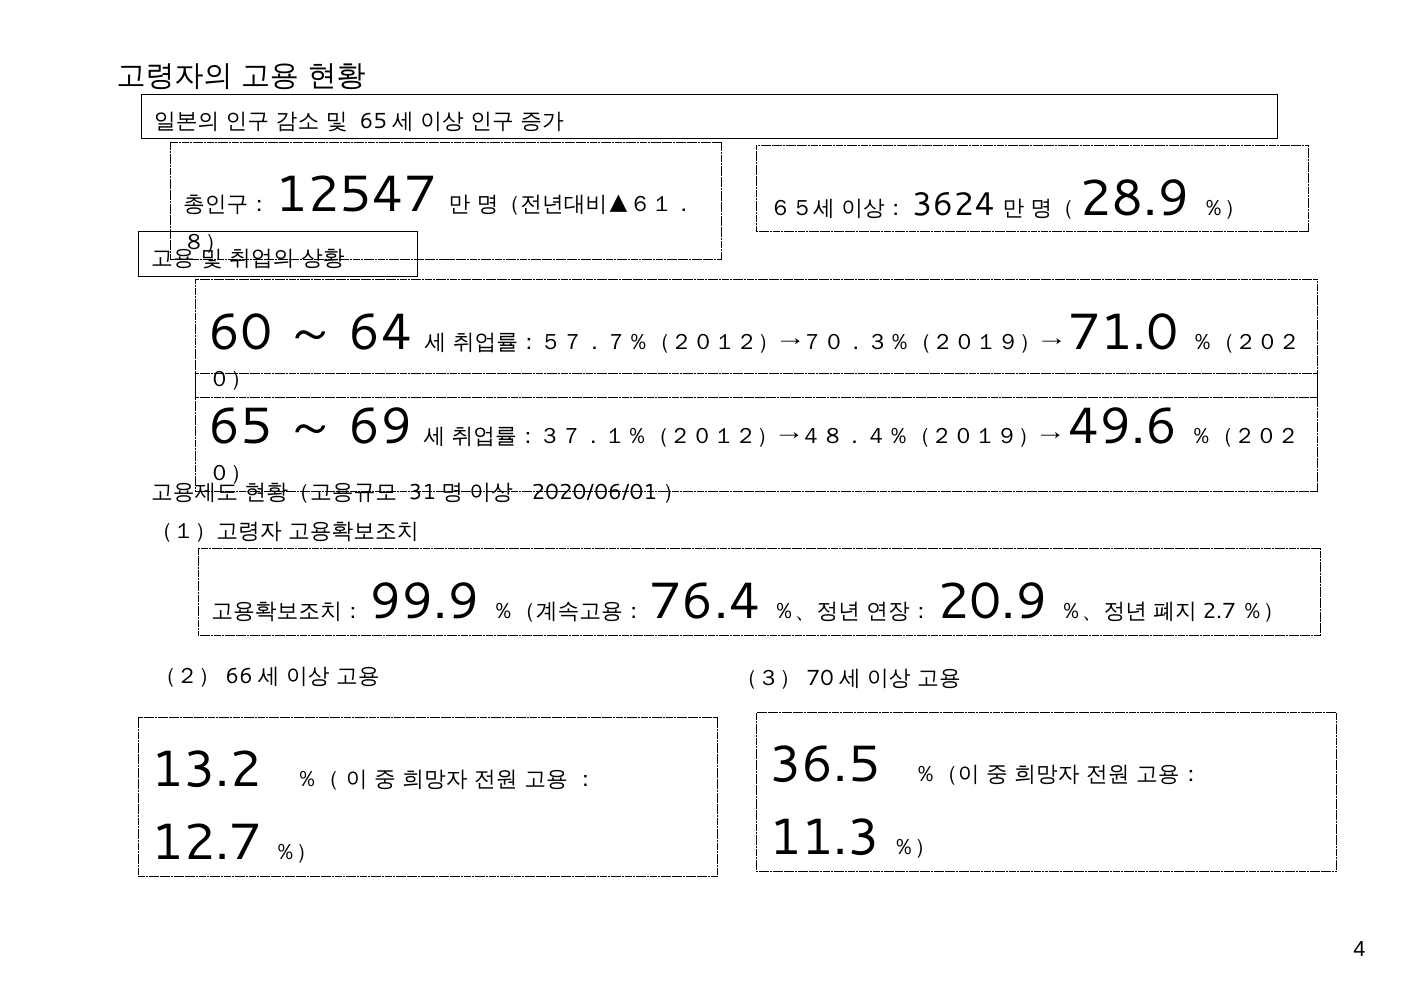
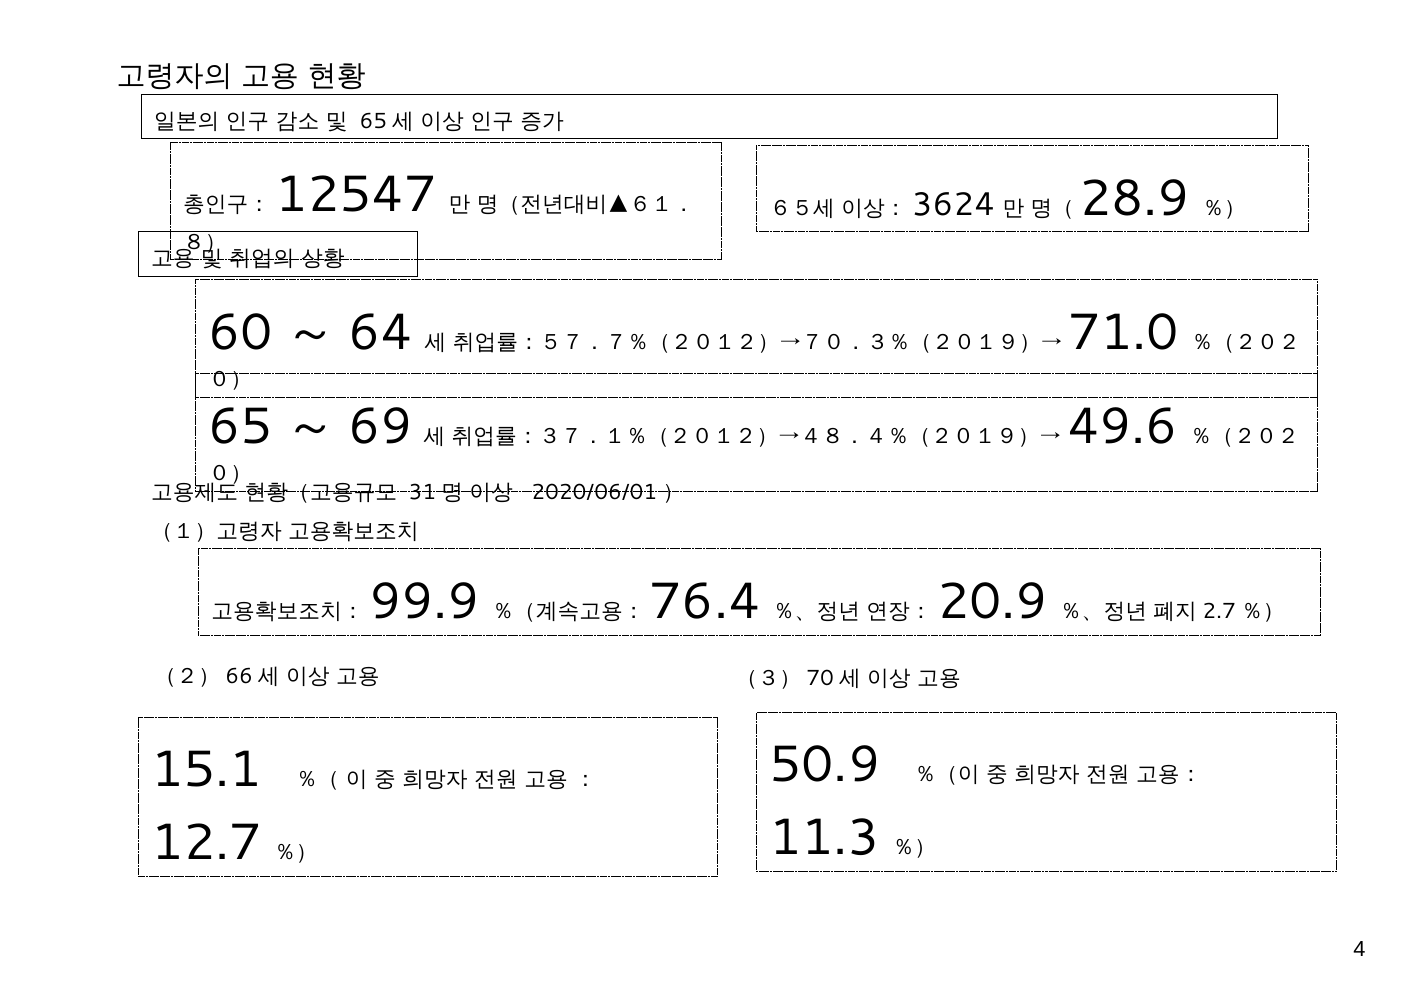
36.5: 36.5 -> 50.9 (825, 765)
13.2: 13.2 -> 15.1 (206, 770)
